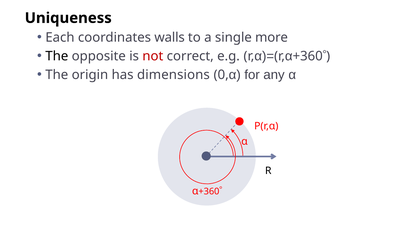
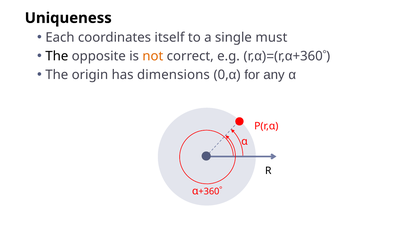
walls: walls -> itself (169, 38)
more: more -> must (271, 38)
not colour: red -> orange (153, 56)
